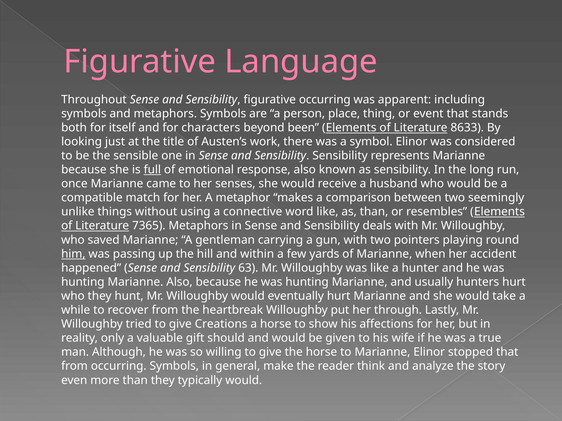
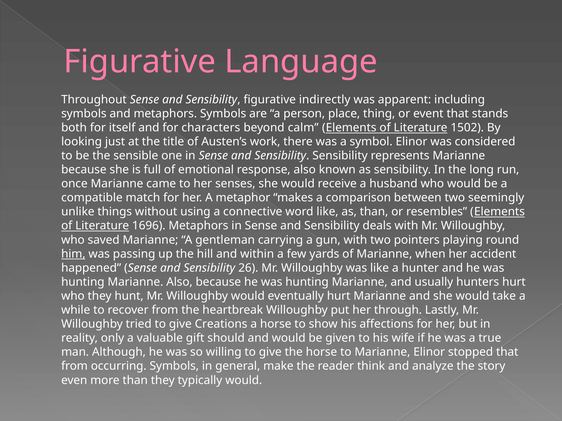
figurative occurring: occurring -> indirectly (325, 100)
been: been -> calm (303, 128)
8633: 8633 -> 1502 (467, 128)
full underline: present -> none (152, 170)
7365: 7365 -> 1696 (149, 226)
63: 63 -> 26 (248, 268)
